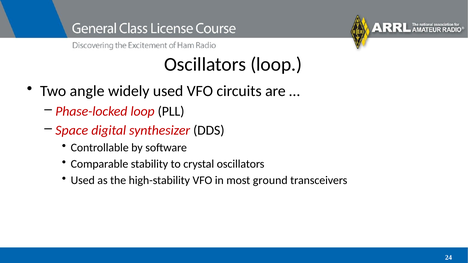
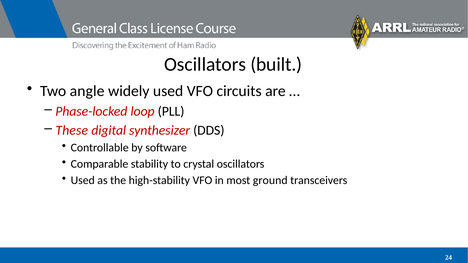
Oscillators loop: loop -> built (276, 65)
Space: Space -> These (72, 130)
